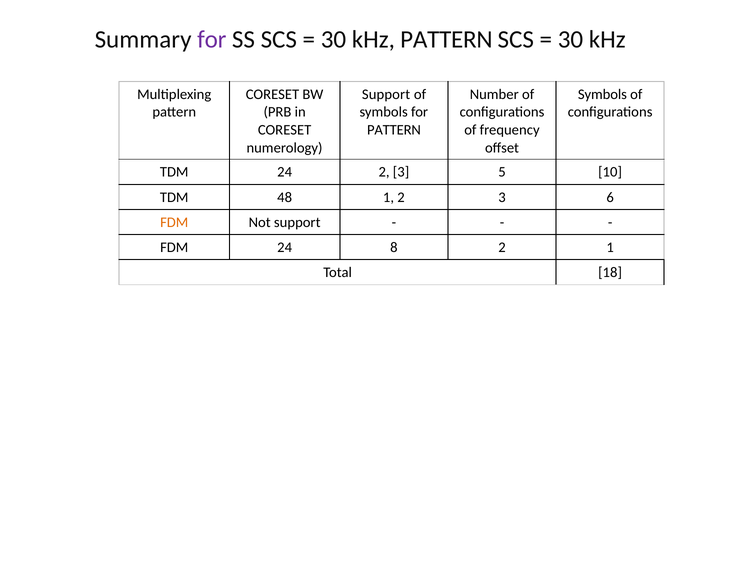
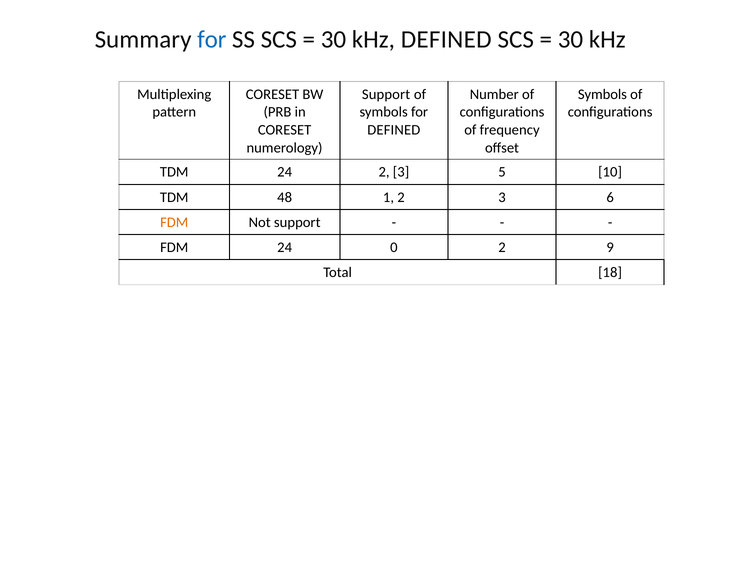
for colour: purple -> blue (212, 39)
kHz PATTERN: PATTERN -> DEFINED (446, 39)
PATTERN: PATTERN -> DEFINED (394, 130)
8: 8 -> 0 (394, 247)
2 1: 1 -> 9 (610, 247)
